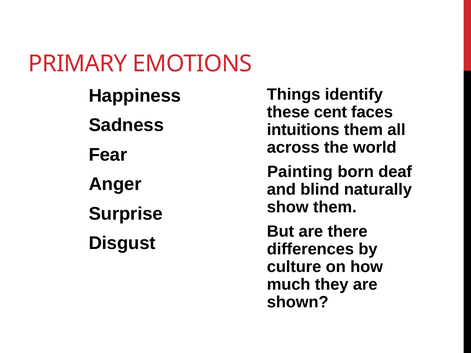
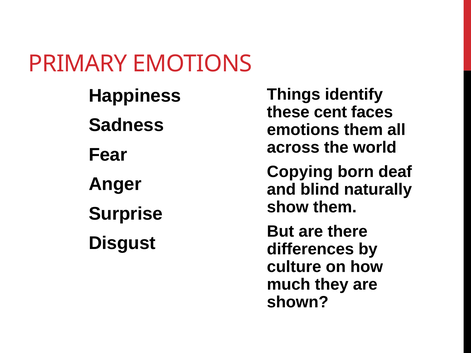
intuitions: intuitions -> emotions (303, 130)
Painting: Painting -> Copying (300, 172)
